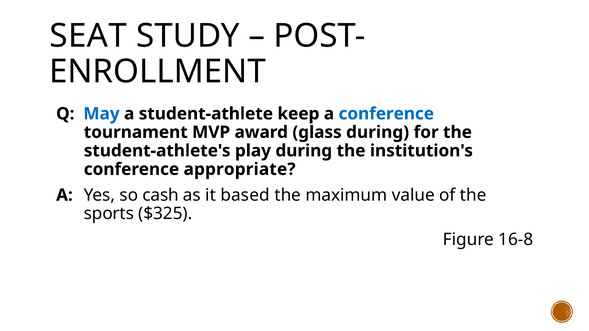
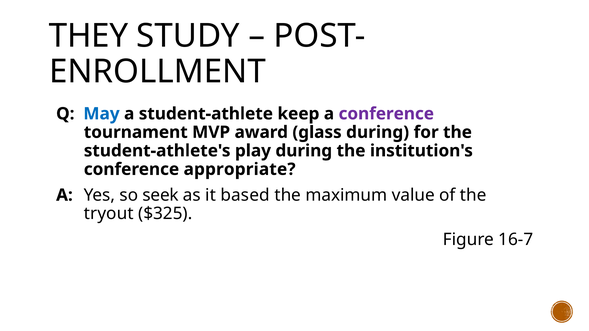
SEAT: SEAT -> THEY (89, 36)
conference colour: blue -> purple (386, 114)
cash: cash -> seek (161, 195)
sports: sports -> tryout (109, 214)
16-8: 16-8 -> 16-7 (516, 240)
